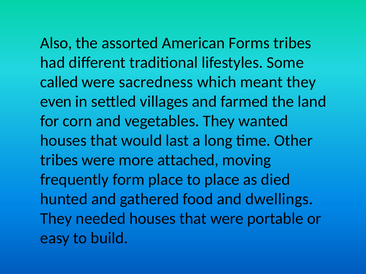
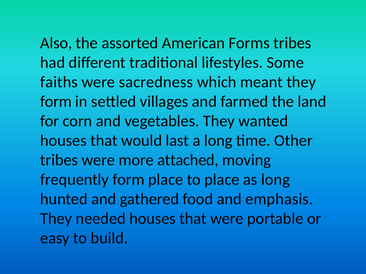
called: called -> faiths (59, 82)
even: even -> form (56, 102)
as died: died -> long (276, 180)
dwellings: dwellings -> emphasis (279, 199)
